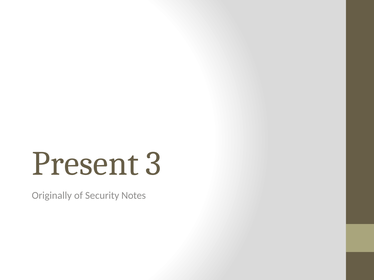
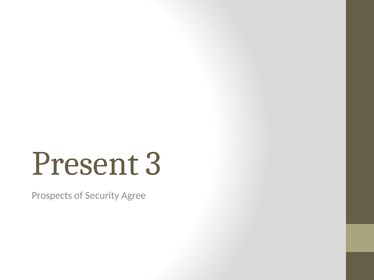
Originally: Originally -> Prospects (52, 196)
Notes: Notes -> Agree (134, 196)
